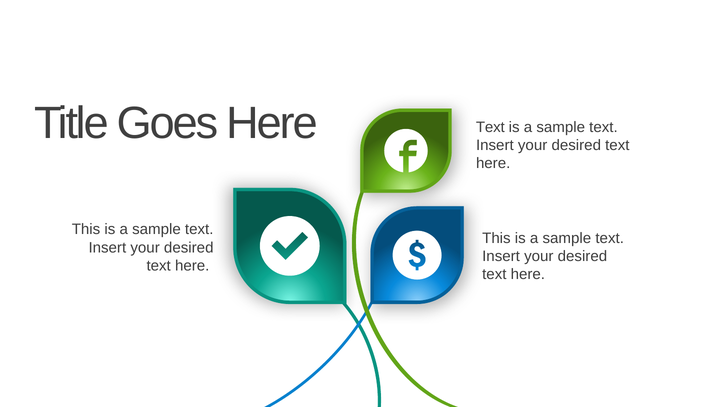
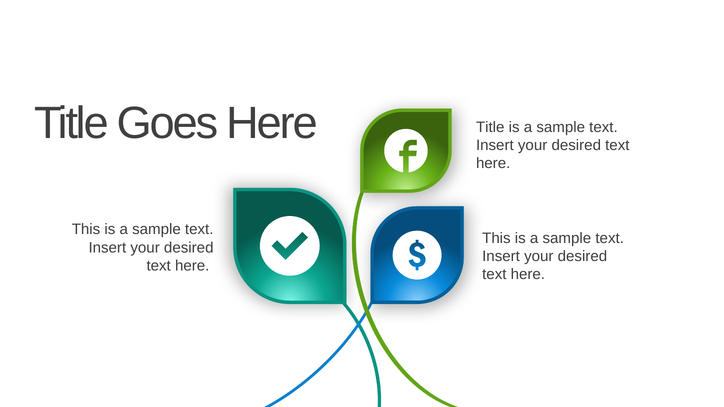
Text: Text -> Title (490, 127)
